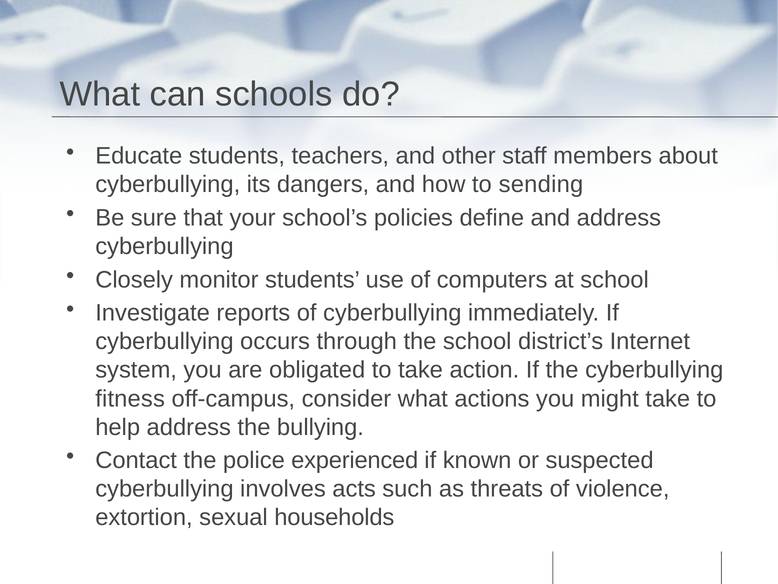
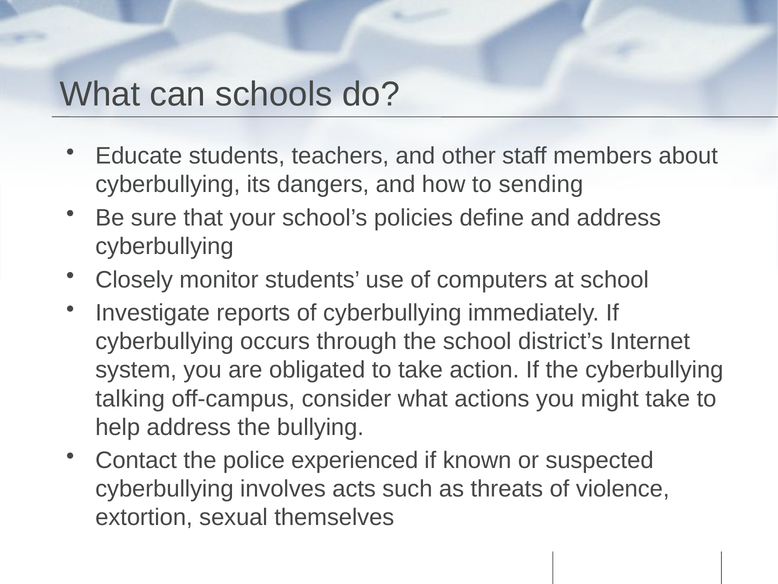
fitness: fitness -> talking (130, 398)
households: households -> themselves (334, 517)
